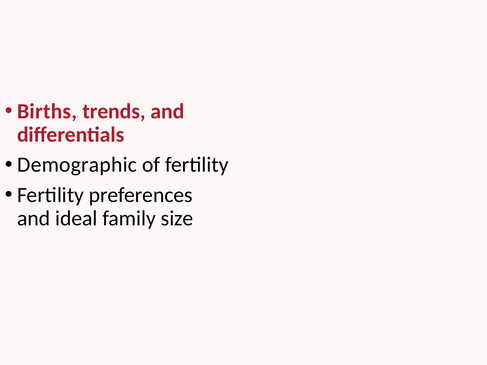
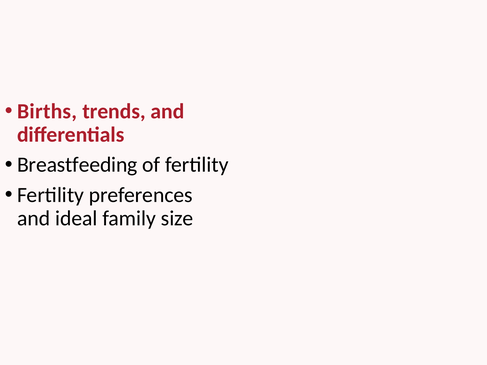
Demographic: Demographic -> Breastfeeding (77, 165)
